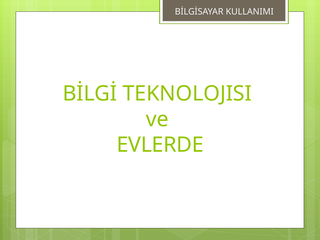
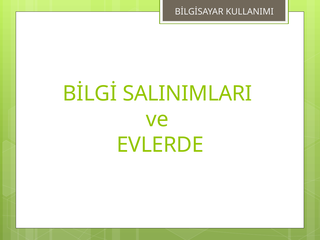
TEKNOLOJISI: TEKNOLOJISI -> SALINIMLARI (187, 94)
